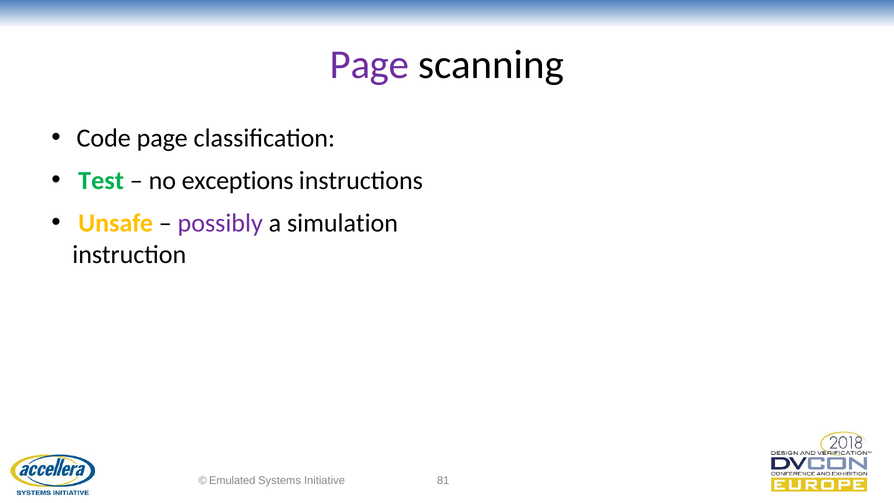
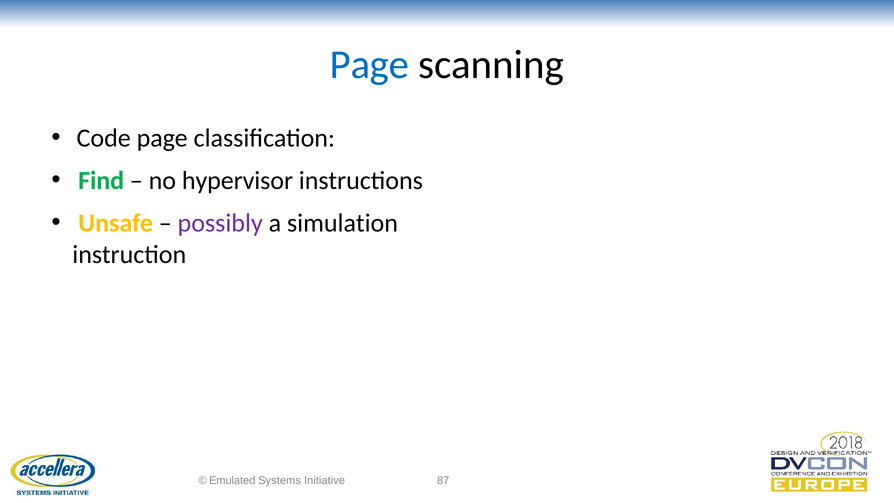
Page colour: purple -> blue (369, 65)
Test: Test -> Find (101, 181)
exceptions: exceptions -> hypervisor (238, 181)
81: 81 -> 87 (443, 480)
